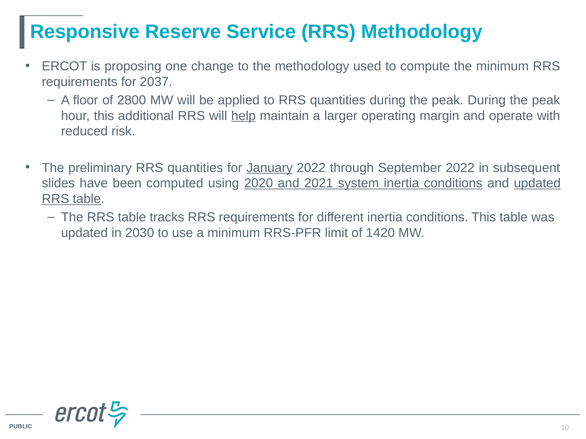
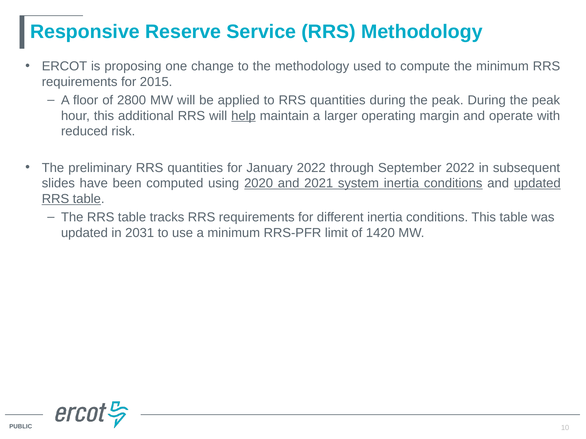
2037: 2037 -> 2015 (156, 82)
January underline: present -> none (270, 168)
2030: 2030 -> 2031 (140, 233)
